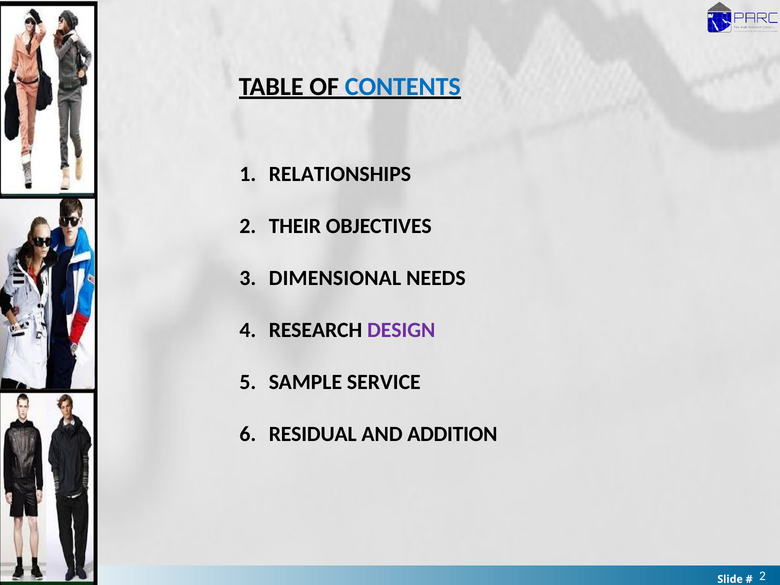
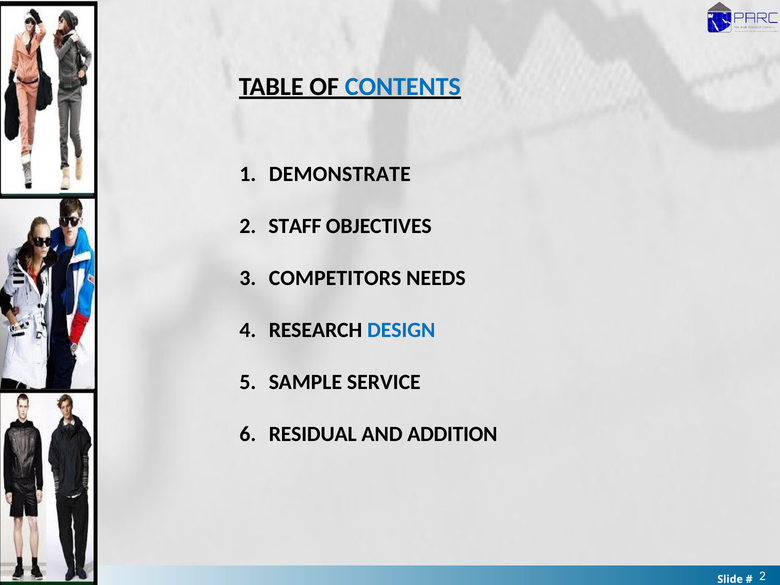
RELATIONSHIPS: RELATIONSHIPS -> DEMONSTRATE (340, 174)
THEIR: THEIR -> STAFF (295, 226)
DIMENSIONAL: DIMENSIONAL -> COMPETITORS (335, 278)
DESIGN colour: purple -> blue (401, 330)
